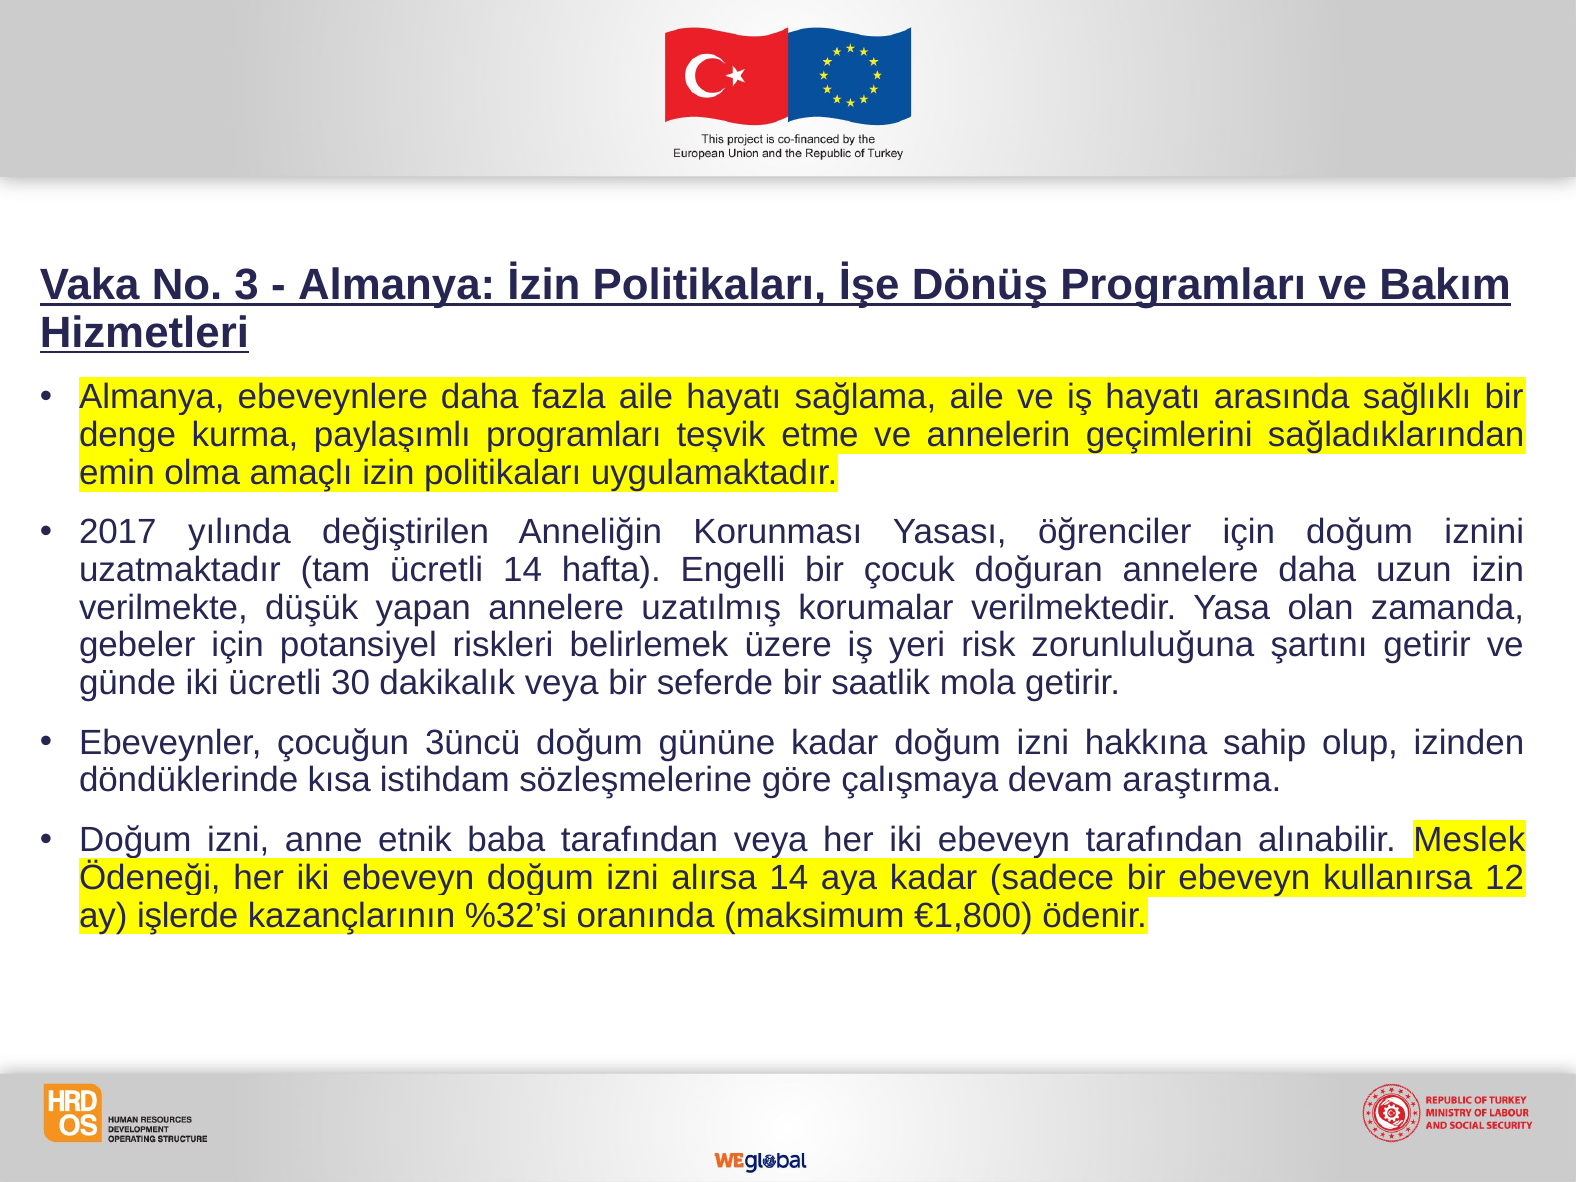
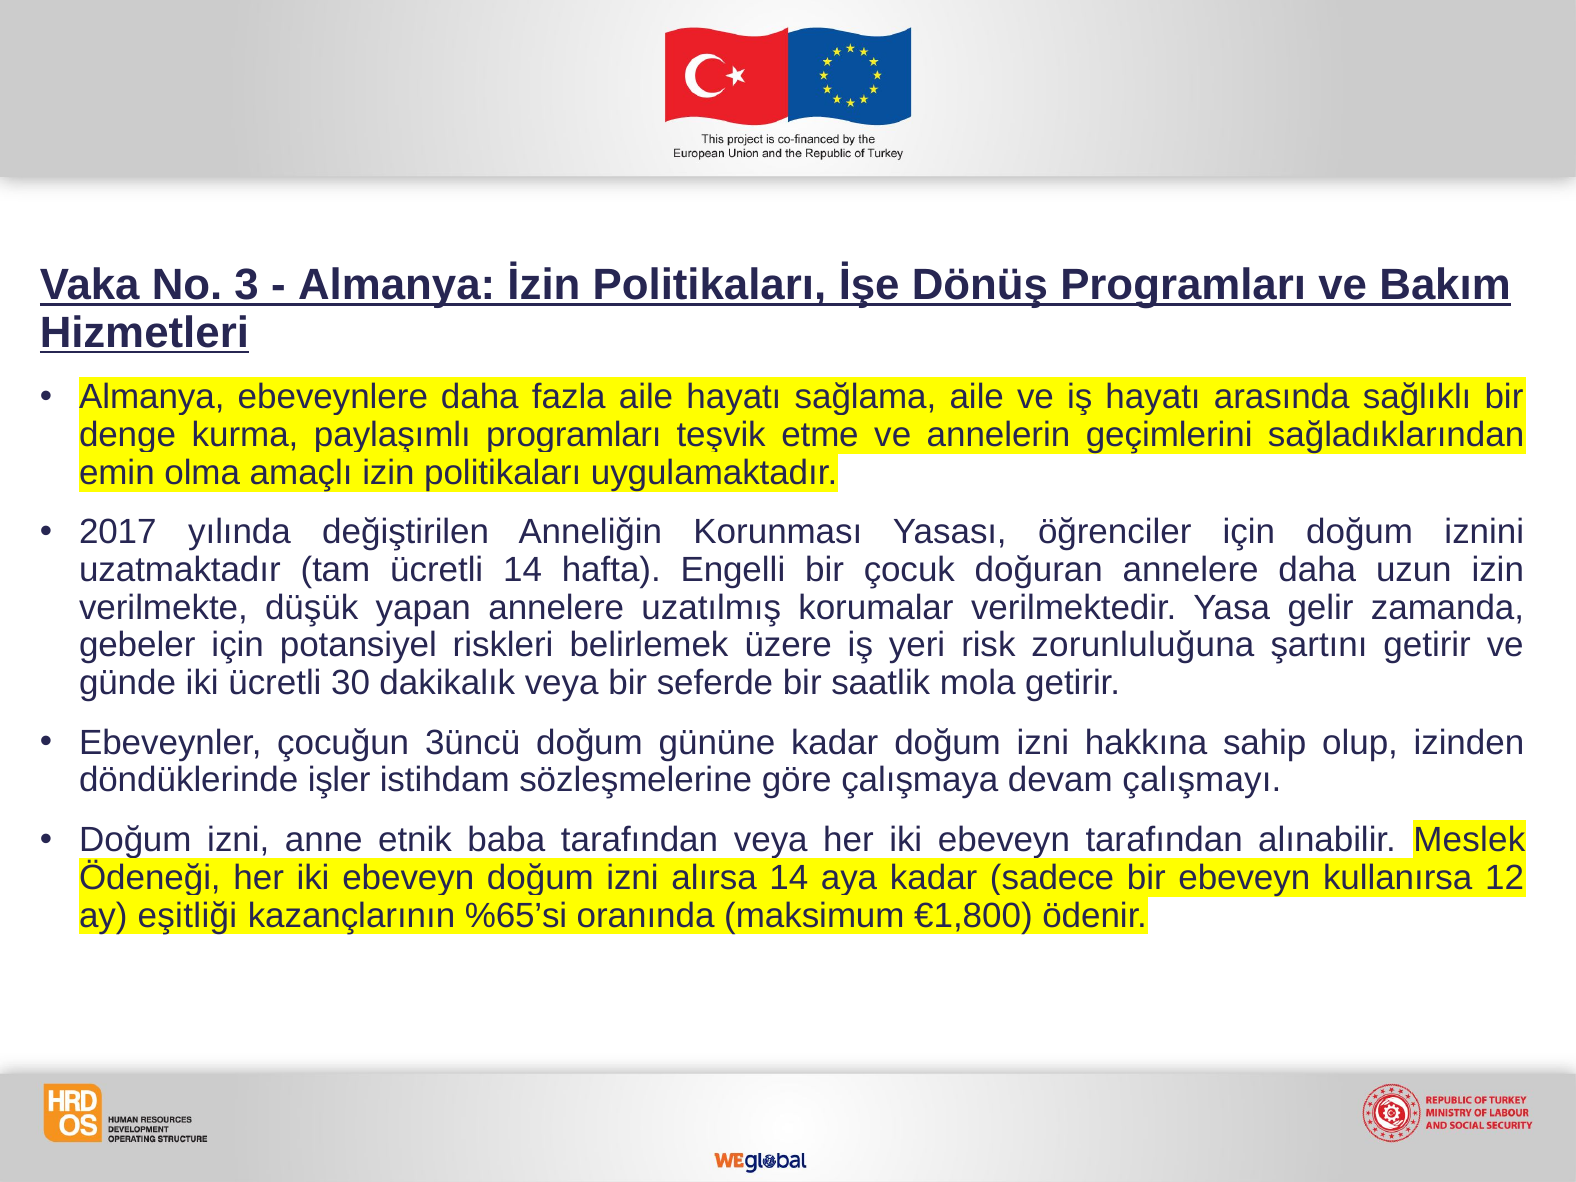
olan: olan -> gelir (1321, 608)
kısa: kısa -> işler (339, 780)
araştırma: araştırma -> çalışmayı (1202, 780)
işlerde: işlerde -> eşitliği (187, 915)
%32’si: %32’si -> %65’si (516, 915)
